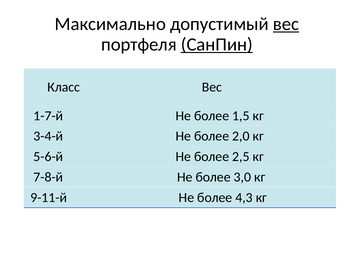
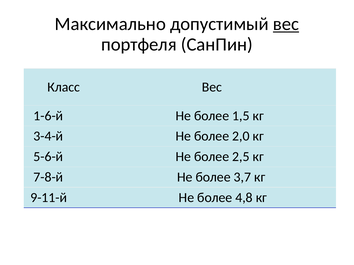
СанПин underline: present -> none (217, 45)
1-7-й: 1-7-й -> 1-6-й (48, 116)
3,0: 3,0 -> 3,7 (242, 178)
4,3: 4,3 -> 4,8 (244, 198)
